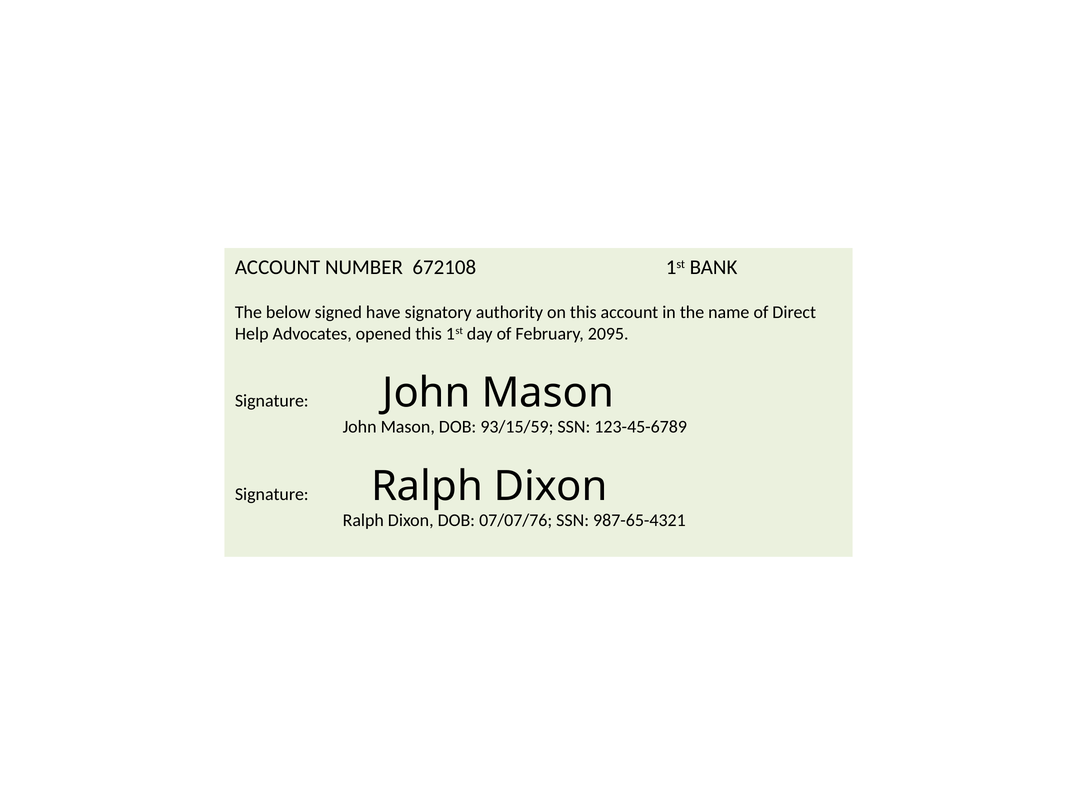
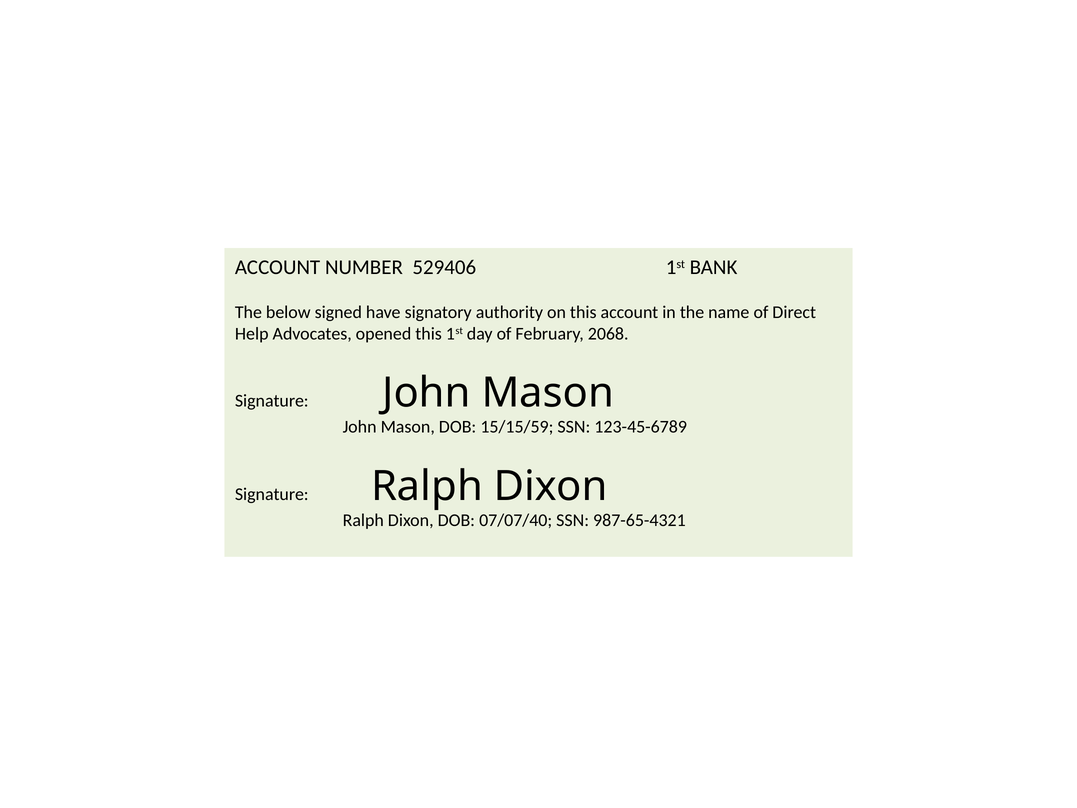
672108: 672108 -> 529406 (444, 267)
2095: 2095 -> 2068 (608, 334)
93/15/59: 93/15/59 -> 15/15/59 (517, 427)
07/07/76: 07/07/76 -> 07/07/40 (516, 520)
